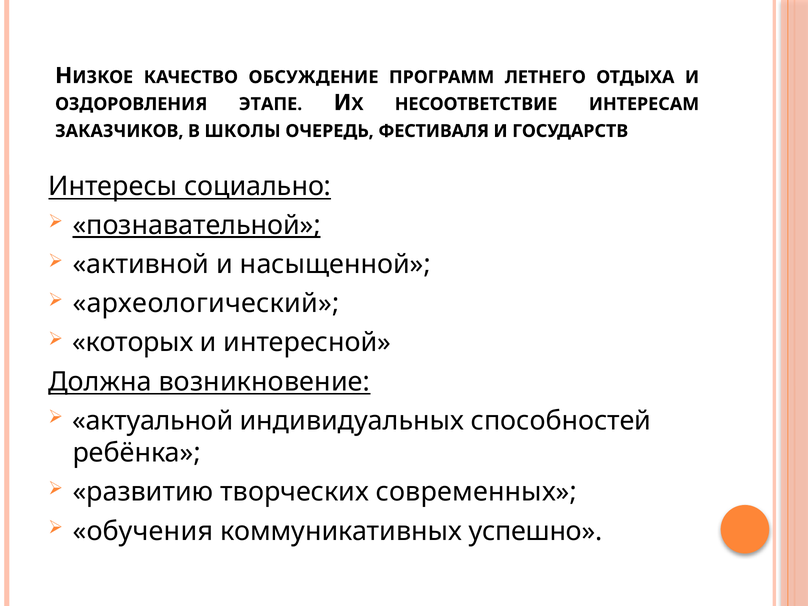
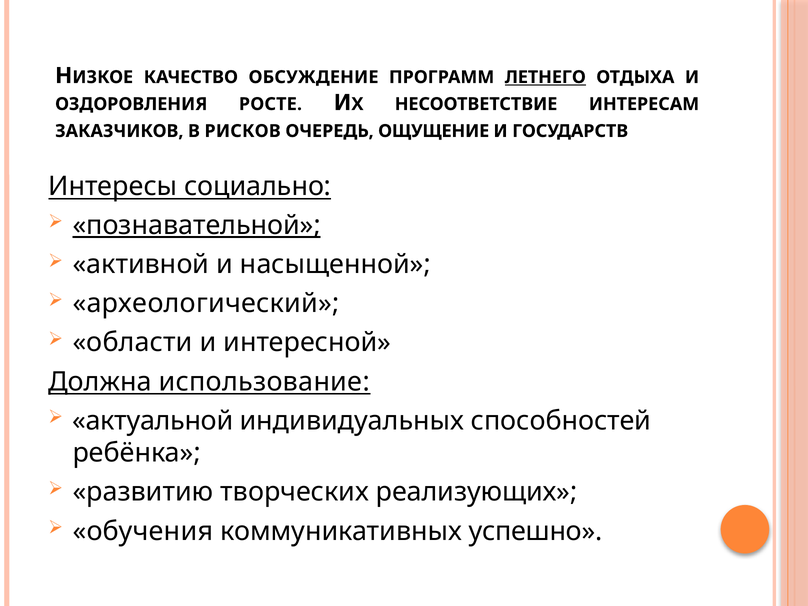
ЛЕТНЕГО underline: none -> present (545, 77)
ЭТАПЕ: ЭТАПЕ -> РОСТЕ (270, 104)
ШКОЛЫ: ШКОЛЫ -> РИСКОВ (243, 131)
ФЕСТИВАЛЯ: ФЕСТИВАЛЯ -> ОЩУЩЕНИЕ (434, 131)
которых: которых -> области (133, 343)
возникновение: возникновение -> использование (264, 382)
современных: современных -> реализующих (477, 492)
